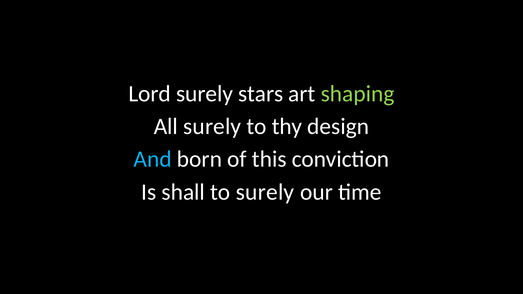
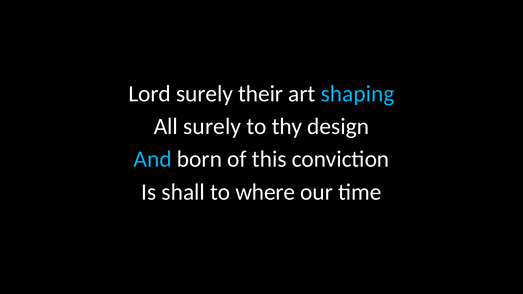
stars: stars -> their (261, 94)
shaping colour: light green -> light blue (358, 94)
to surely: surely -> where (265, 192)
